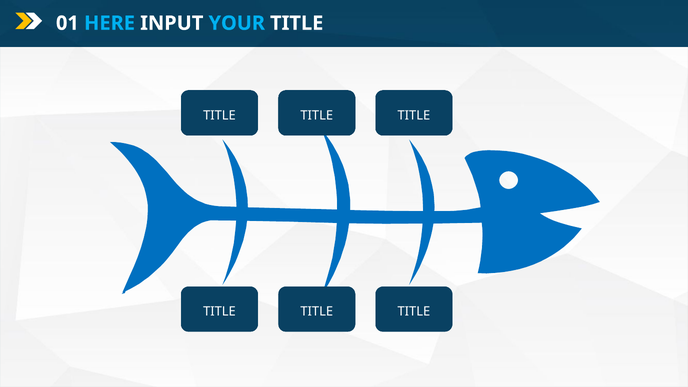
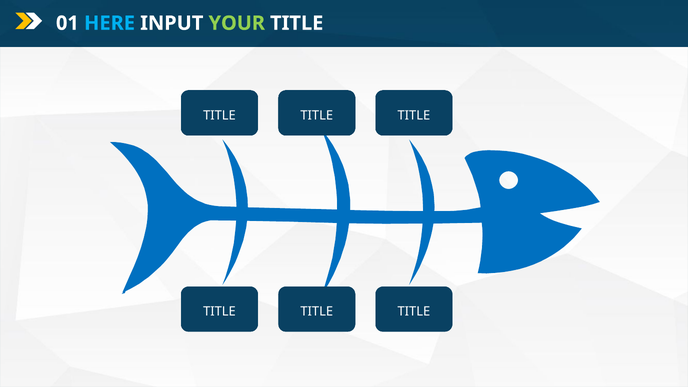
YOUR colour: light blue -> light green (237, 23)
